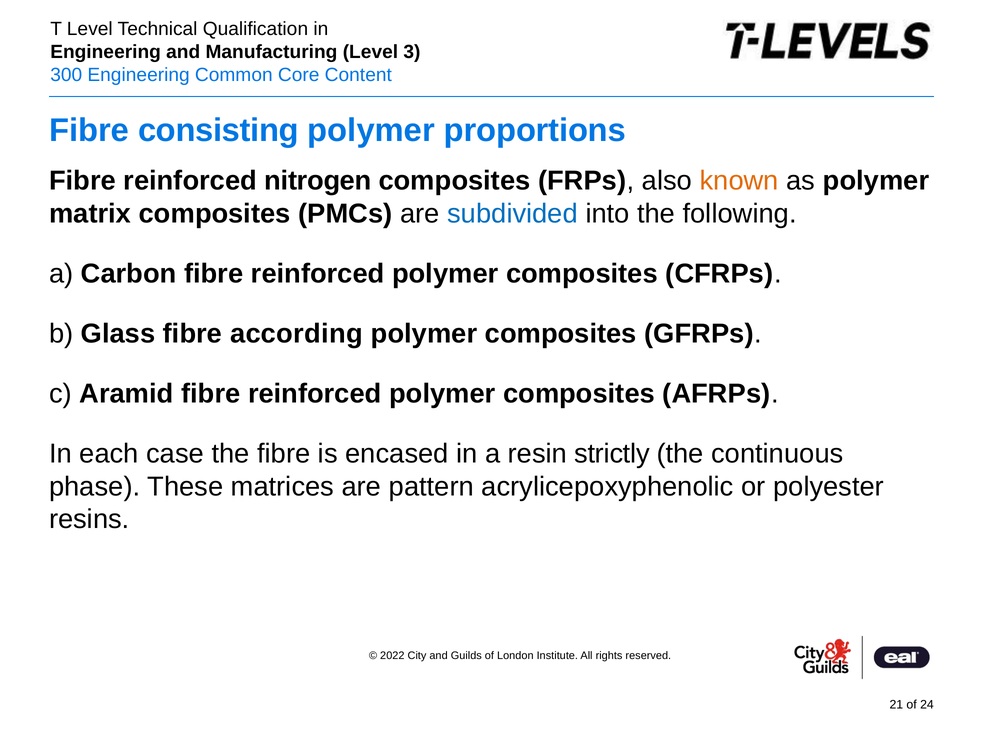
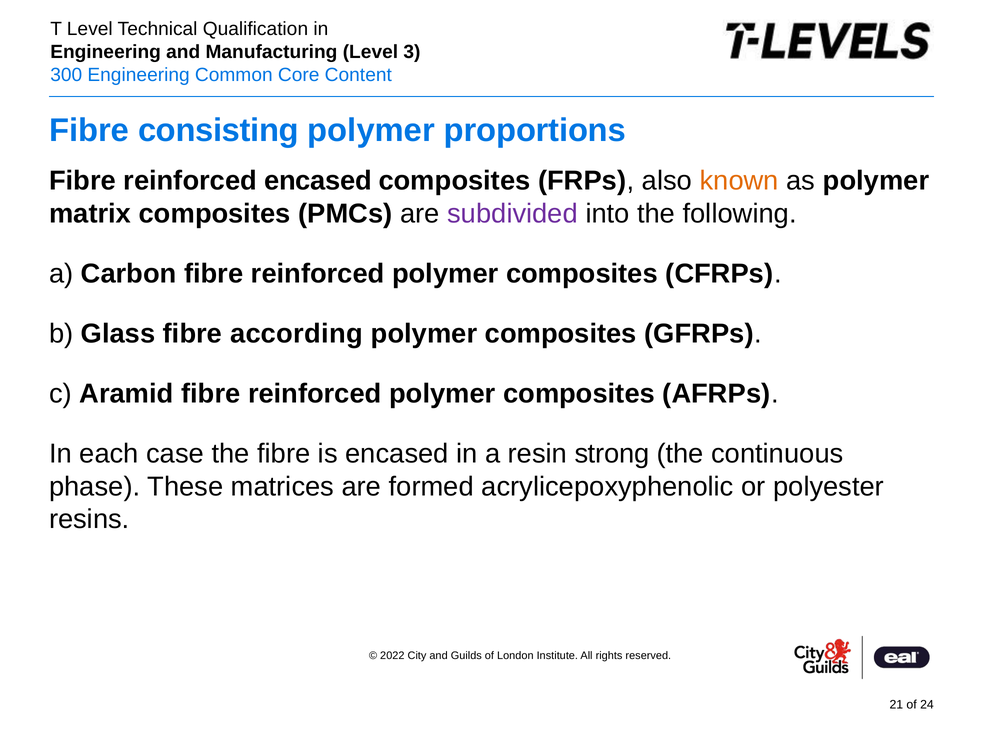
reinforced nitrogen: nitrogen -> encased (318, 181)
subdivided colour: blue -> purple (513, 214)
strictly: strictly -> strong (612, 454)
pattern: pattern -> formed (431, 487)
